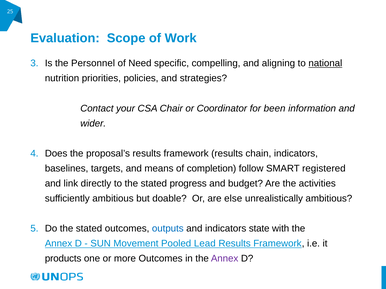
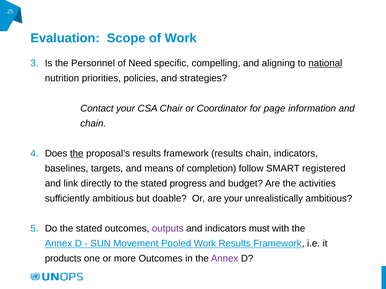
been: been -> page (275, 109)
wider: wider -> chain (93, 124)
the underline: none -> present (77, 154)
are else: else -> your (233, 199)
outputs colour: blue -> purple (168, 229)
state: state -> must (259, 229)
Pooled Lead: Lead -> Work (205, 244)
